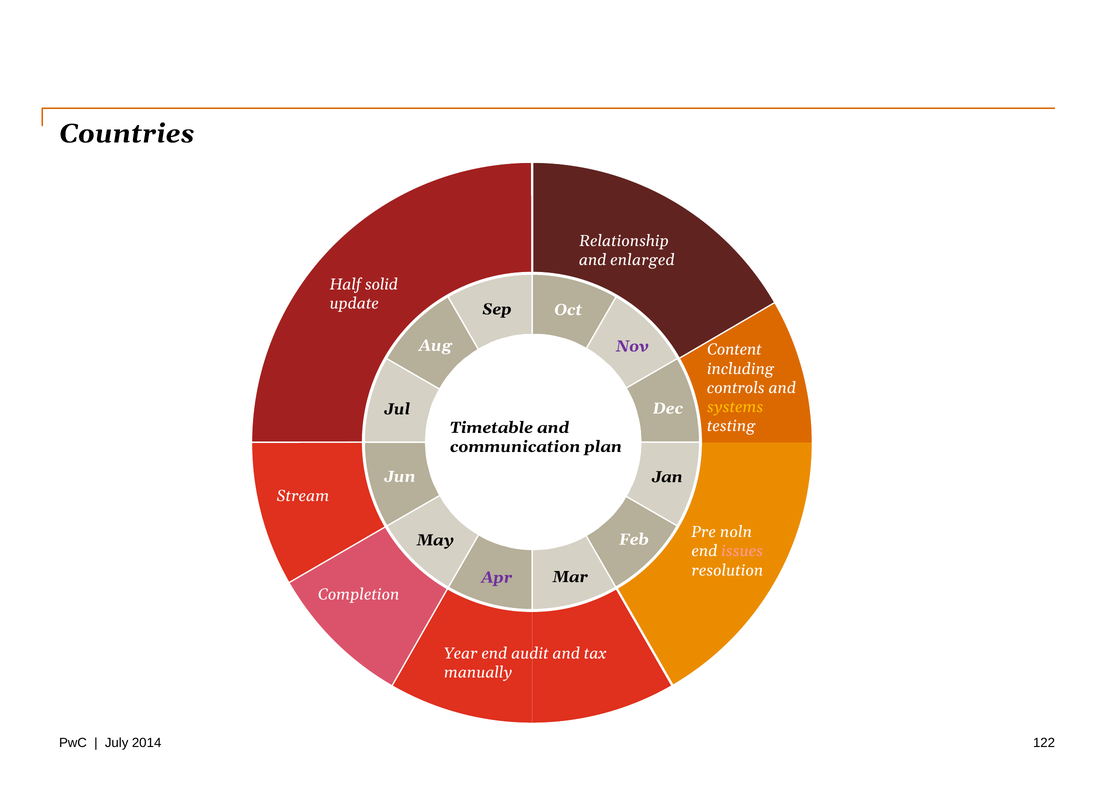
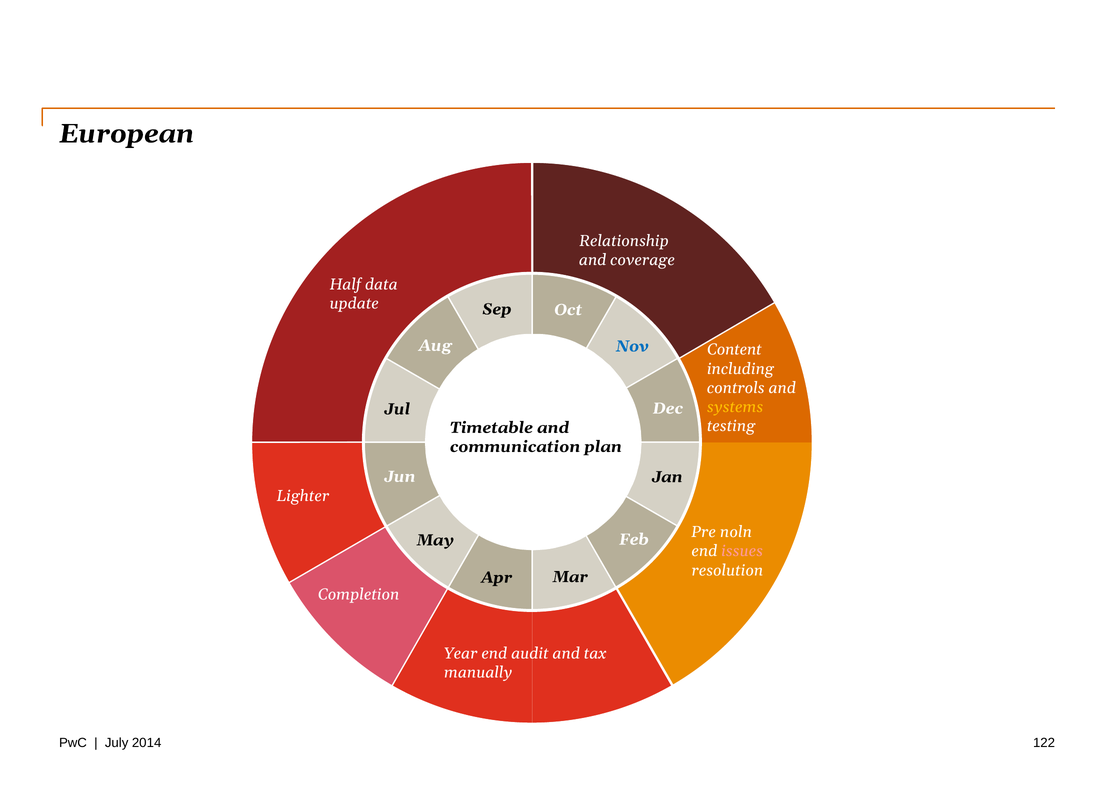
Countries: Countries -> European (127, 134)
enlarged: enlarged -> coverage (643, 260)
solid: solid -> data (381, 284)
Nov colour: purple -> blue (632, 346)
Stream: Stream -> Lighter (303, 496)
Apr colour: purple -> black (497, 577)
